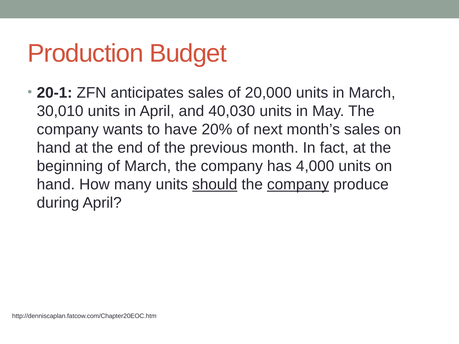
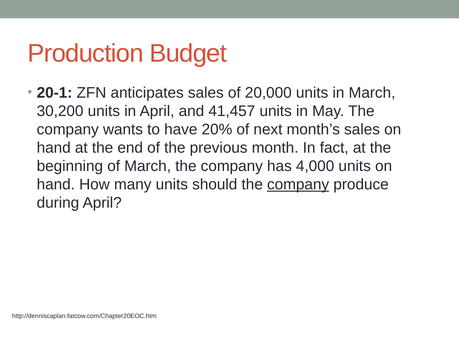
30,010: 30,010 -> 30,200 (60, 111)
40,030: 40,030 -> 41,457 (232, 111)
should underline: present -> none (215, 185)
